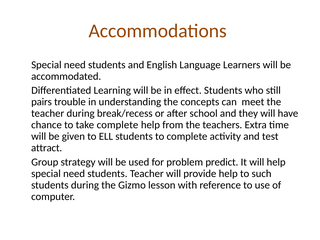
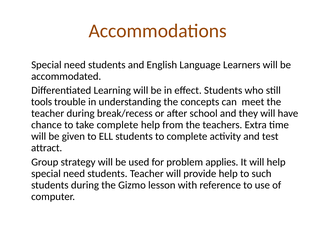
pairs: pairs -> tools (42, 102)
predict: predict -> applies (222, 162)
